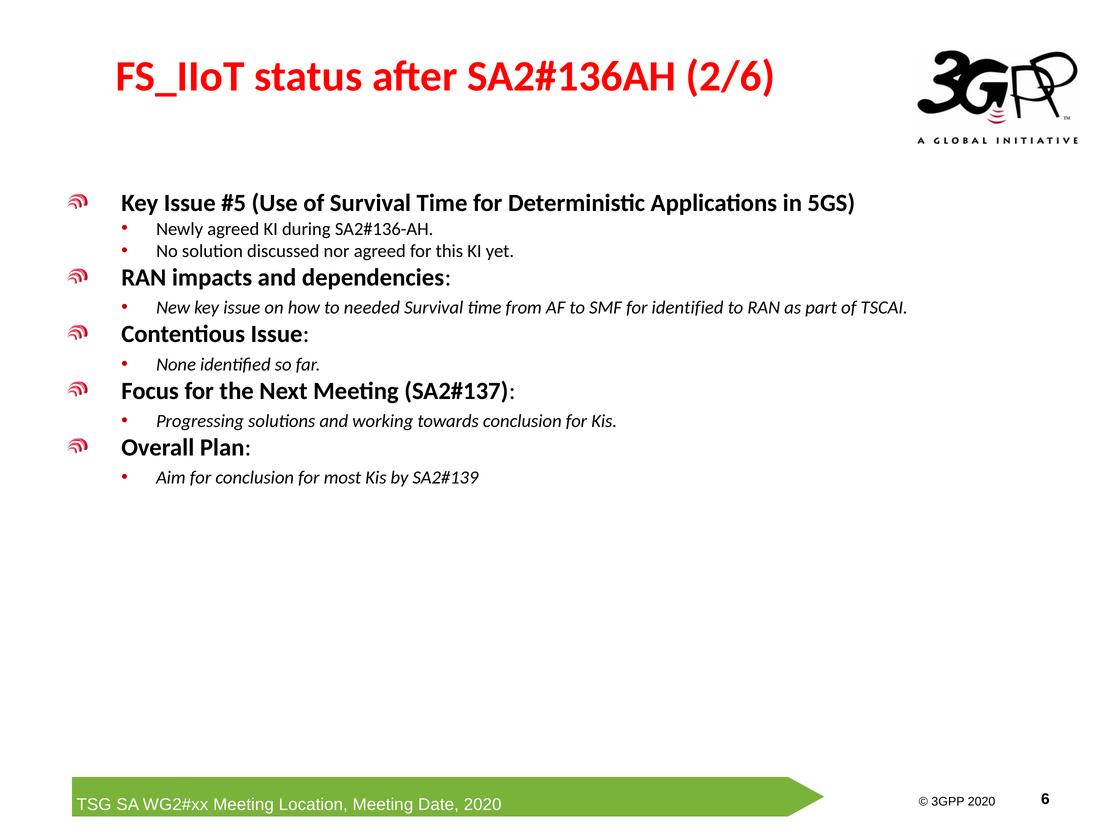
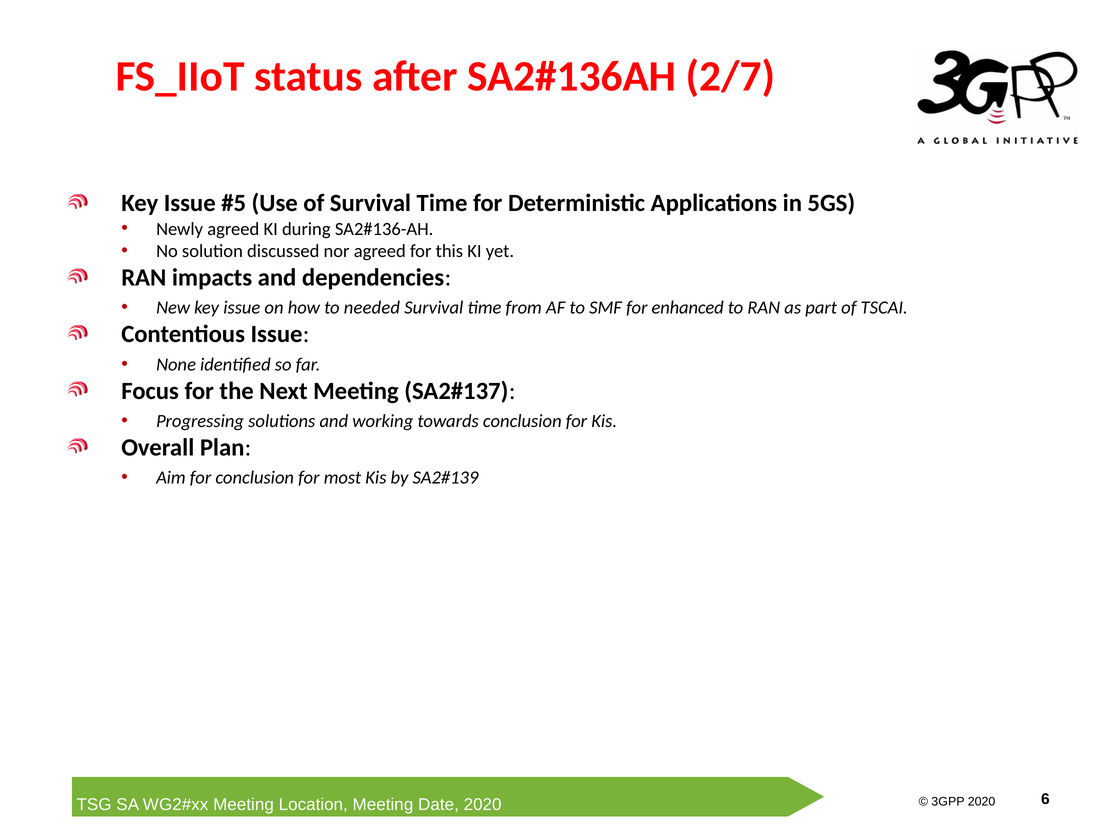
2/6: 2/6 -> 2/7 (731, 76)
for identified: identified -> enhanced (688, 308)
